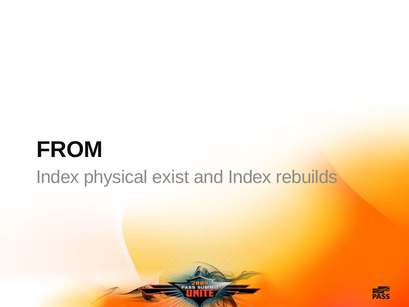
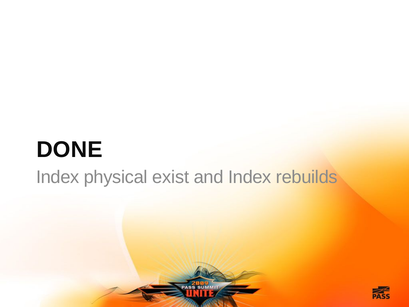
FROM: FROM -> DONE (69, 149)
